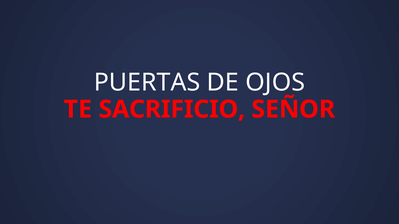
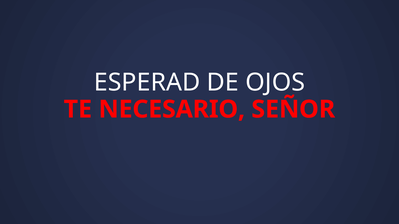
PUERTAS: PUERTAS -> ESPERAD (147, 83)
SACRIFICIO: SACRIFICIO -> NECESARIO (172, 110)
